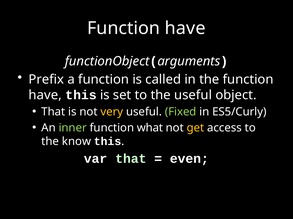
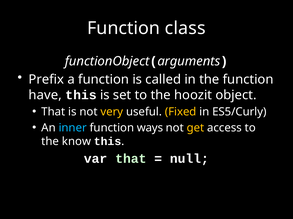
have: have -> class (185, 28)
the useful: useful -> hoozit (193, 95)
Fixed colour: light green -> yellow (181, 112)
inner colour: light green -> light blue (73, 128)
what: what -> ways (150, 128)
even: even -> null (189, 159)
